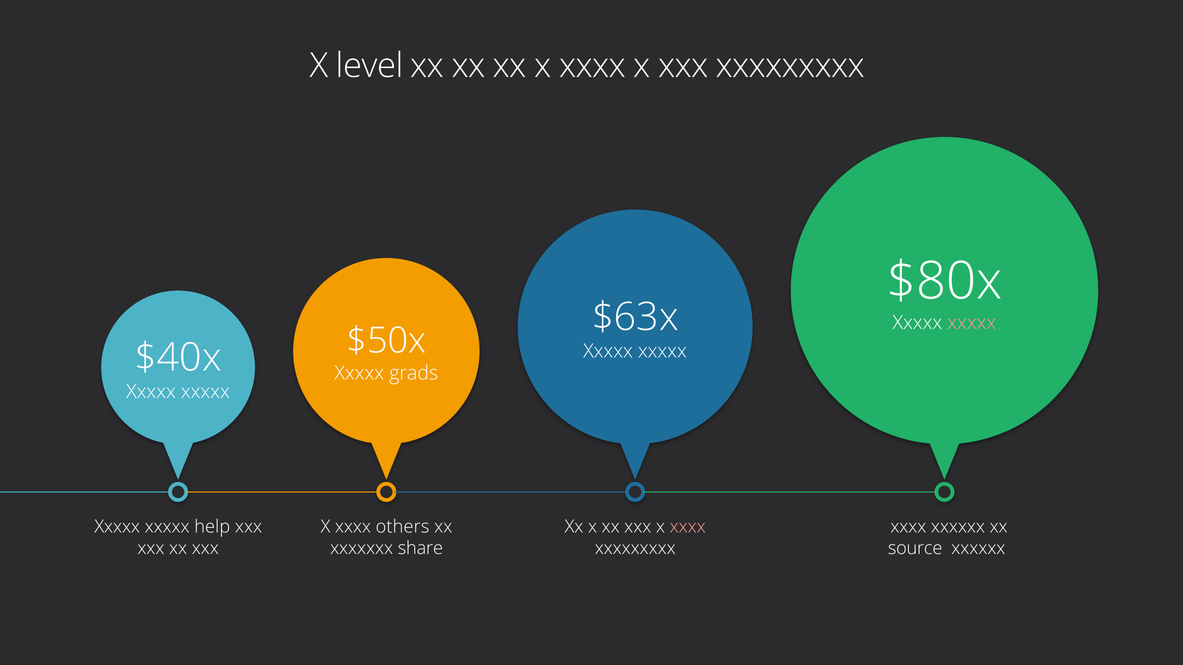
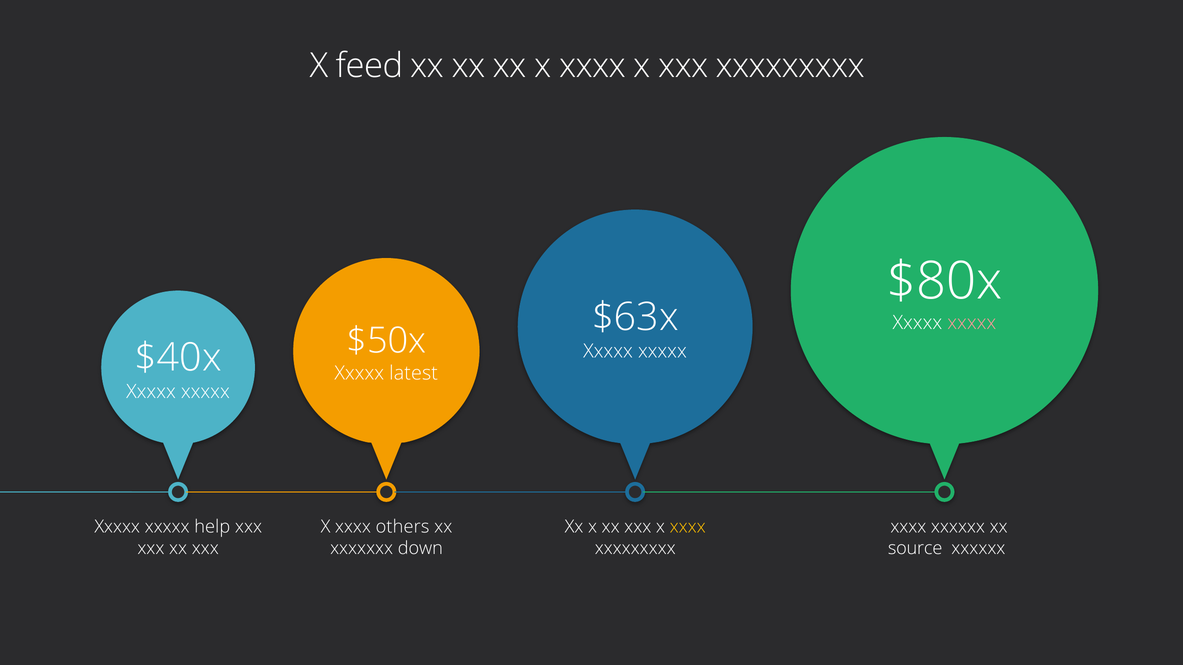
level: level -> feed (370, 66)
grads: grads -> latest (414, 374)
xxxx colour: pink -> yellow (688, 527)
share: share -> down (420, 549)
